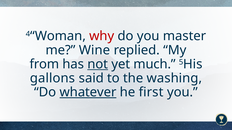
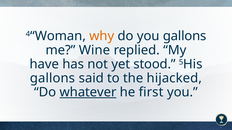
why colour: red -> orange (102, 36)
you master: master -> gallons (185, 36)
from: from -> have (44, 64)
not underline: present -> none (98, 64)
much: much -> stood (155, 64)
washing: washing -> hijacked (174, 78)
